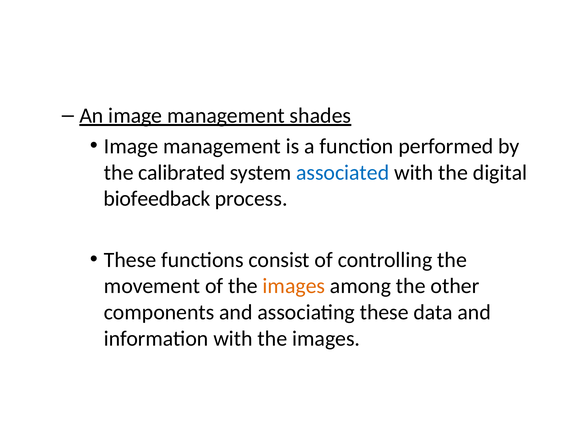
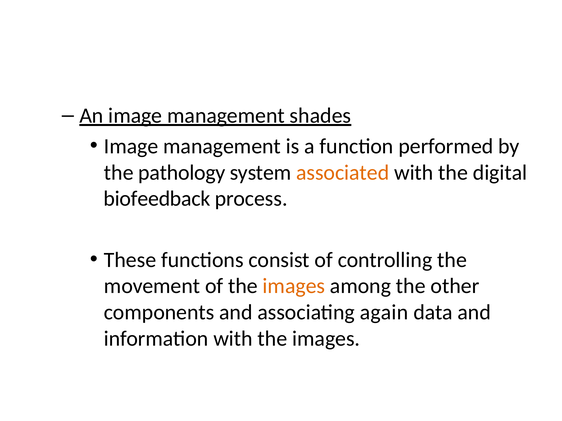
calibrated: calibrated -> pathology (182, 173)
associated colour: blue -> orange (343, 173)
associating these: these -> again (384, 313)
